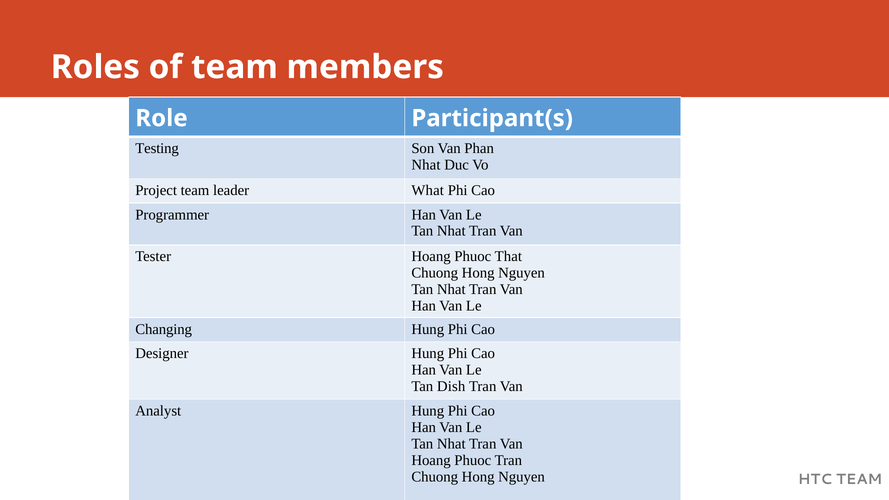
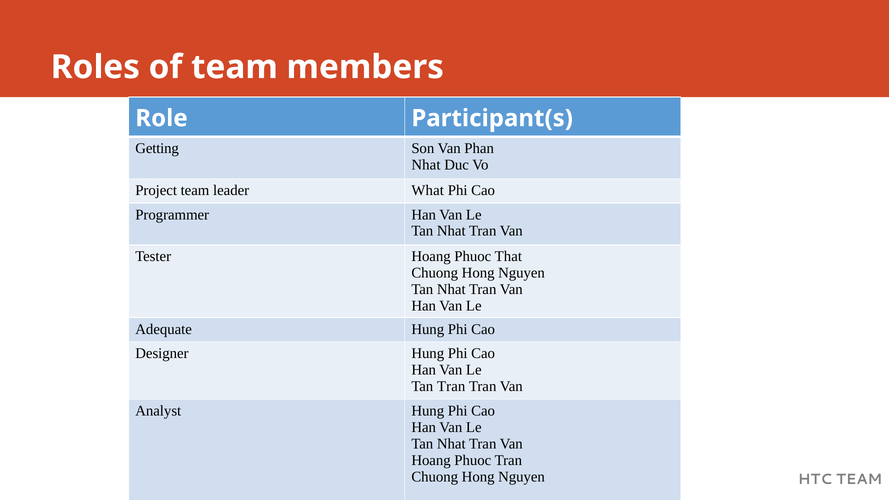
Testing: Testing -> Getting (157, 148)
Changing: Changing -> Adequate (164, 329)
Tan Dish: Dish -> Tran (451, 386)
